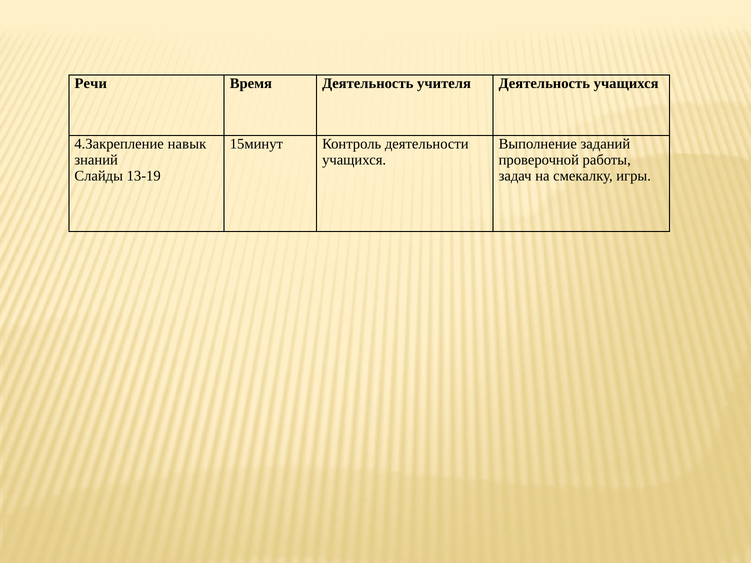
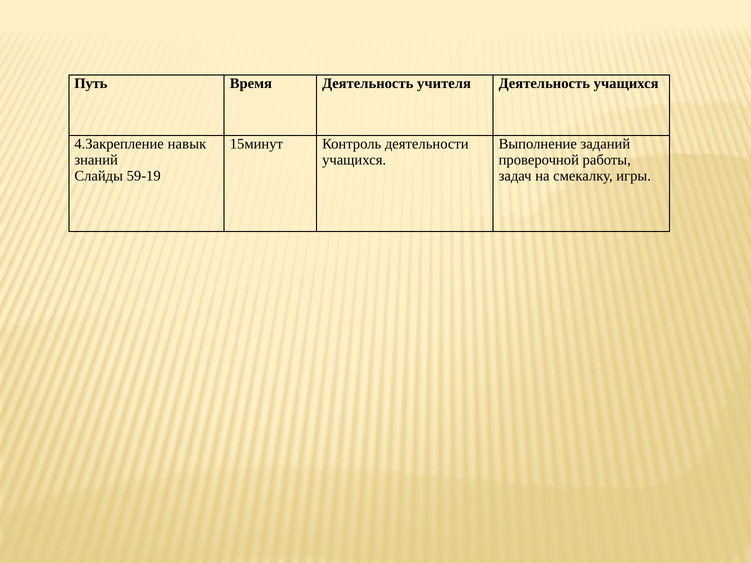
Речи: Речи -> Путь (91, 83)
13-19: 13-19 -> 59-19 (144, 176)
